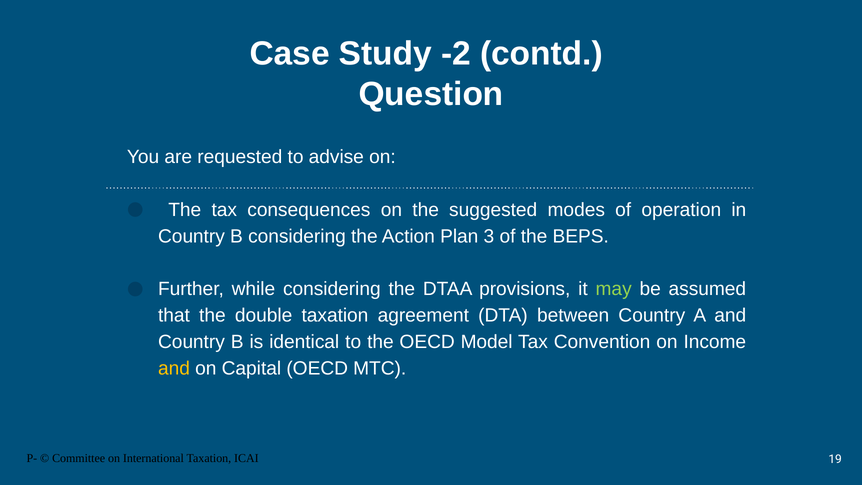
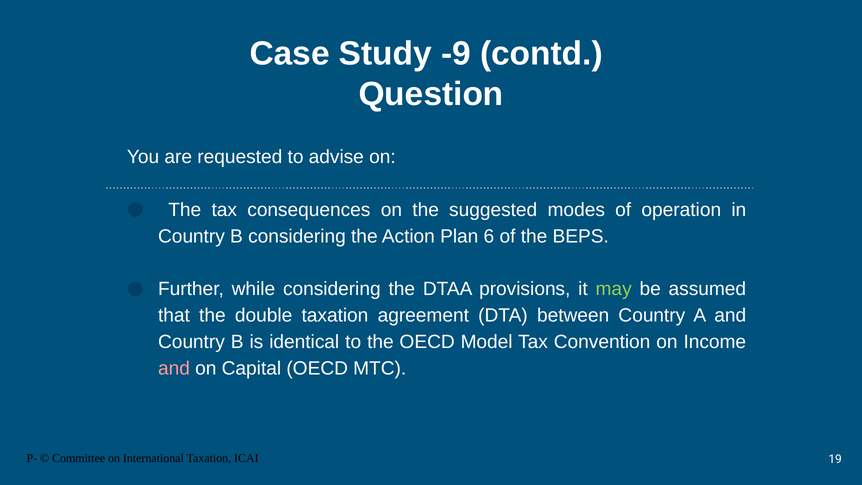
-2: -2 -> -9 (456, 54)
3: 3 -> 6 (489, 236)
and colour: yellow -> pink (174, 368)
